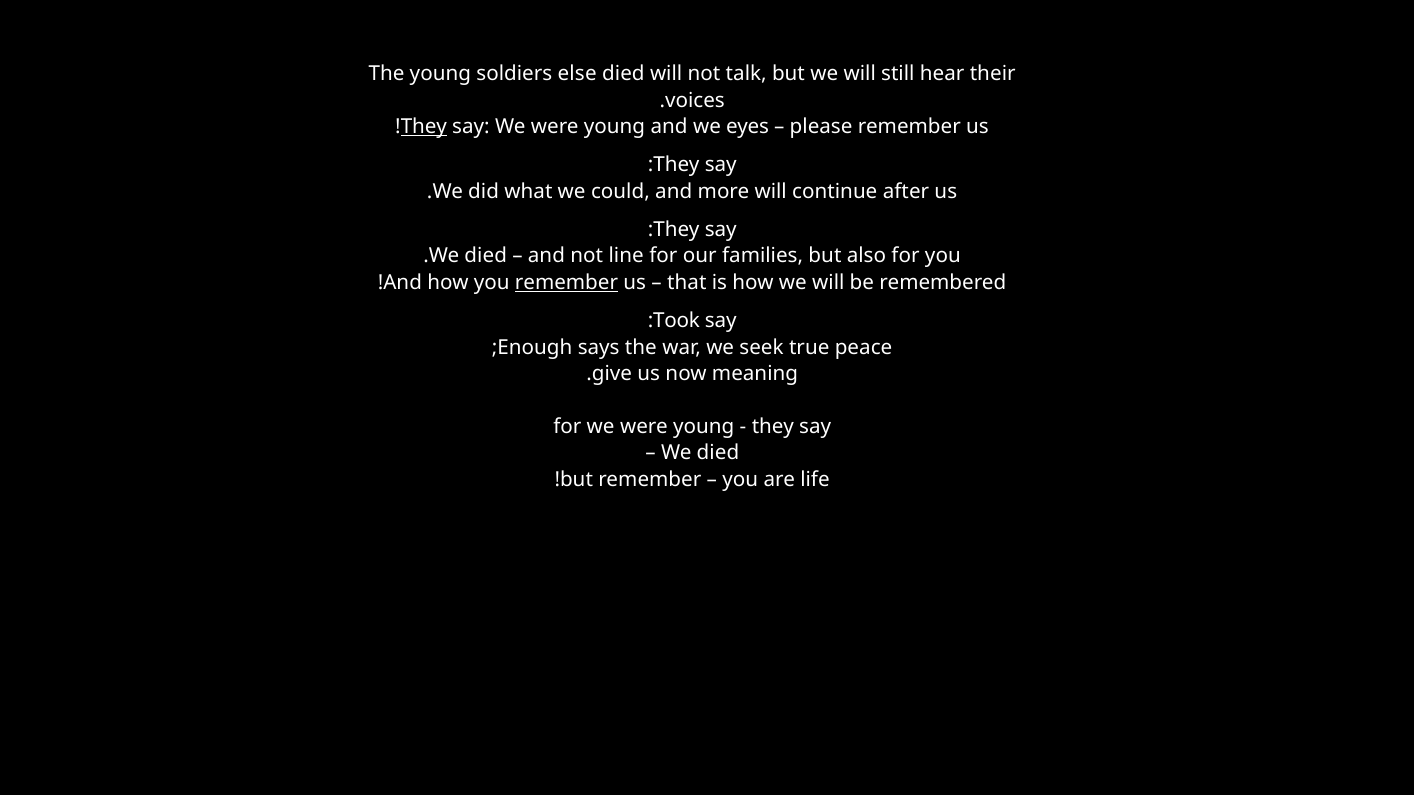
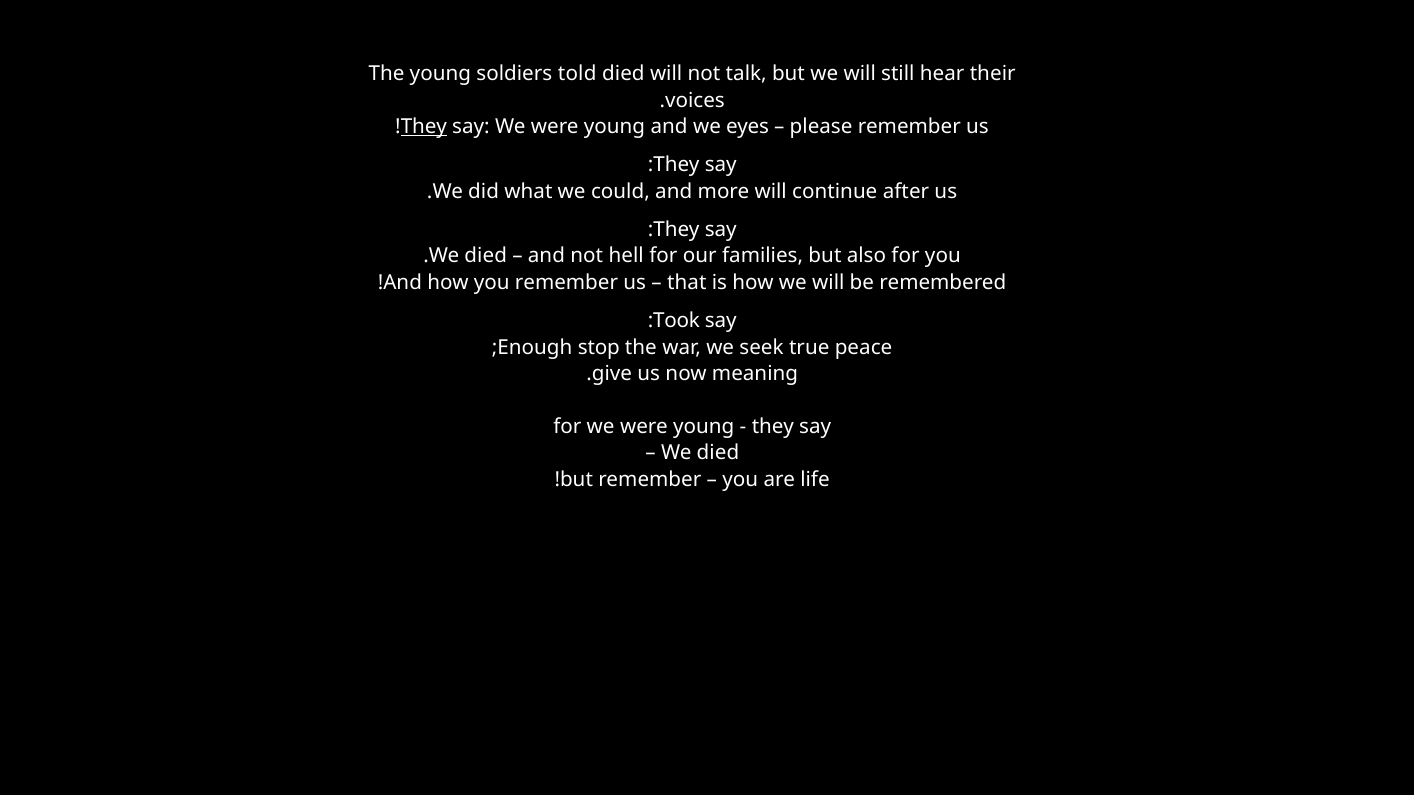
else: else -> told (577, 74)
line: line -> hell (626, 256)
remember underline: present -> none (567, 283)
says: says -> stop (599, 347)
